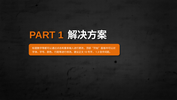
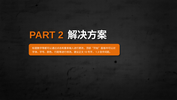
1: 1 -> 2 (61, 35)
